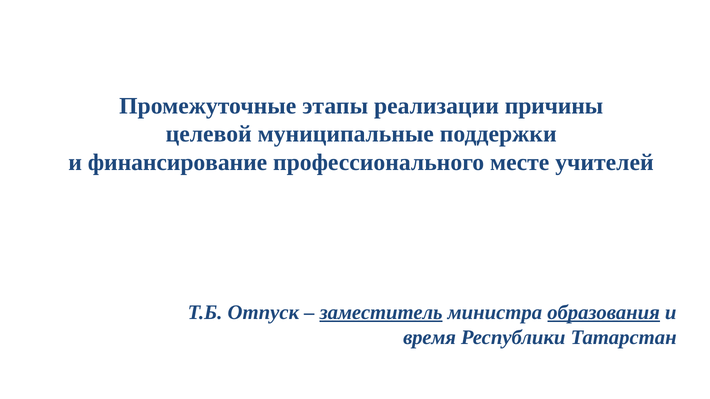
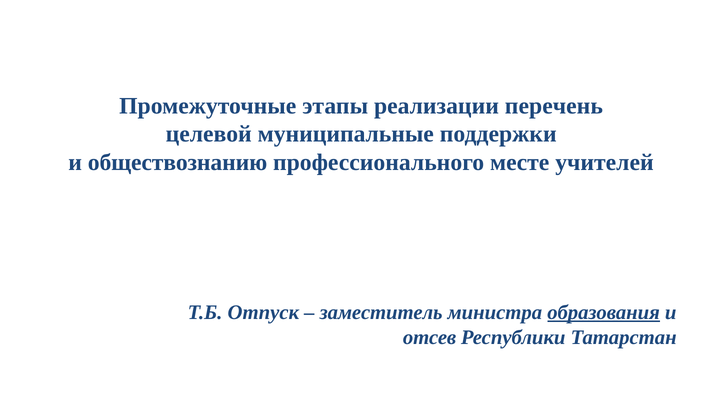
причины: причины -> перечень (554, 106)
финансирование: финансирование -> обществознанию (178, 163)
заместитель underline: present -> none (381, 313)
время: время -> отсев (430, 338)
